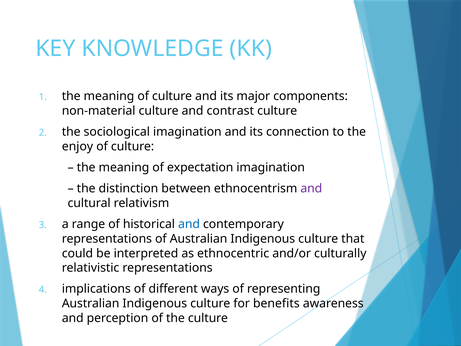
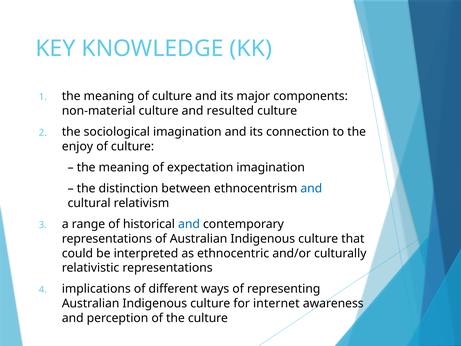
contrast: contrast -> resulted (230, 111)
and colour: purple -> blue (311, 188)
benefits: benefits -> internet (276, 303)
